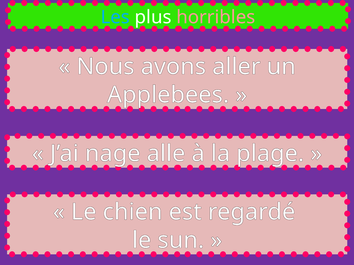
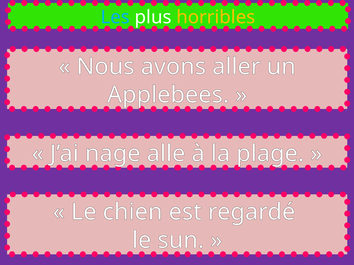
horribles colour: pink -> yellow (216, 17)
